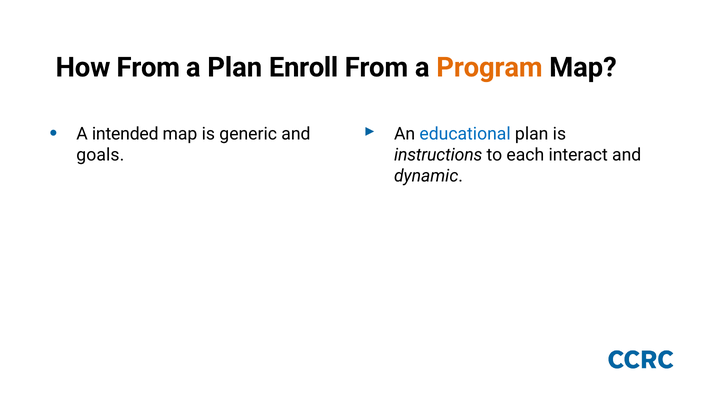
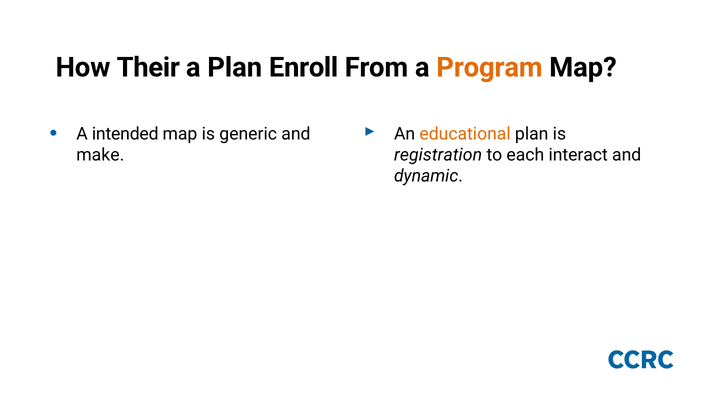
How From: From -> Their (148, 67)
educational colour: blue -> orange (465, 134)
goals: goals -> make (100, 155)
instructions: instructions -> registration (438, 155)
